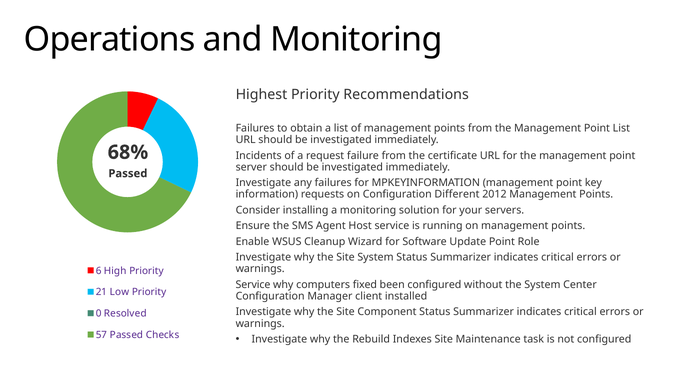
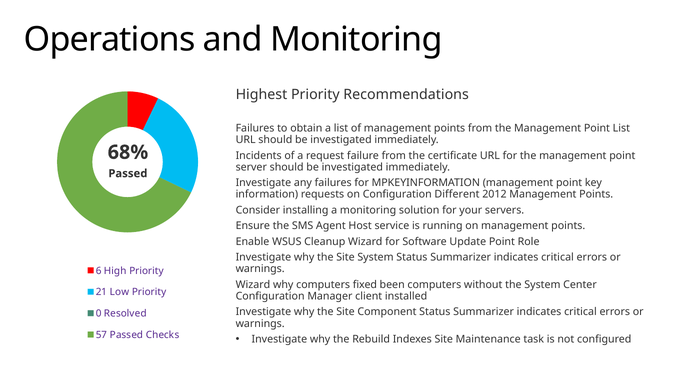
Service: Service -> Wizard (253, 285)
been configured: configured -> computers (434, 285)
